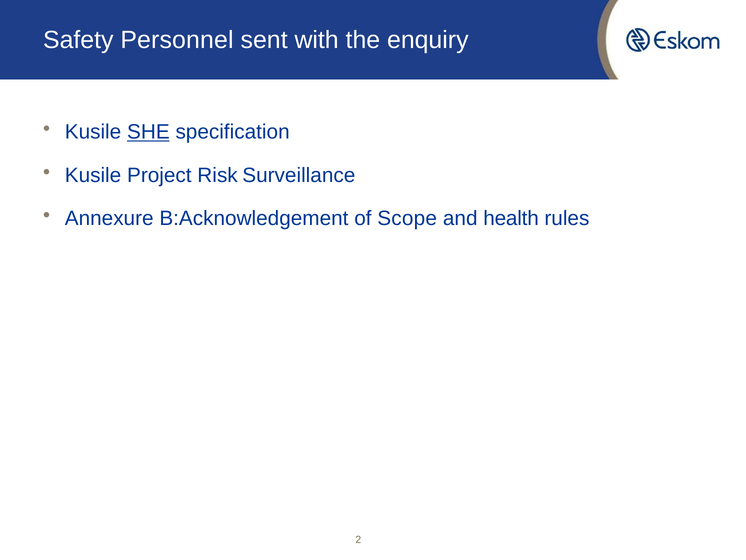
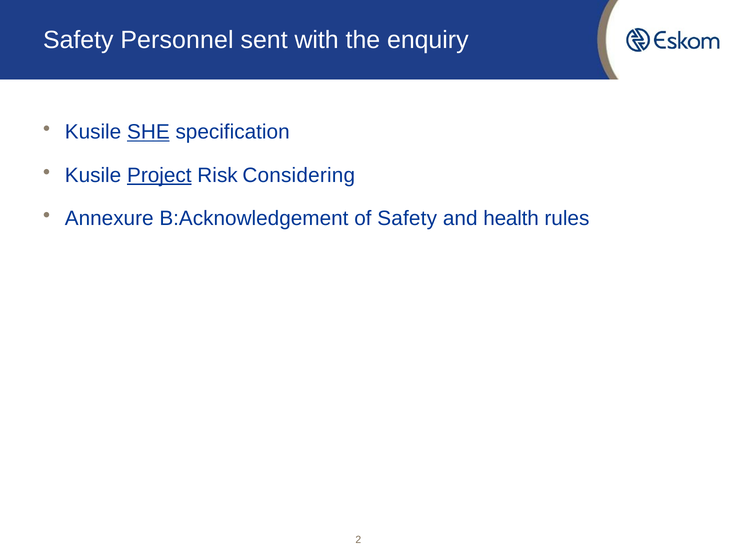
Project underline: none -> present (159, 175)
Surveillance: Surveillance -> Considering (299, 175)
of Scope: Scope -> Safety (407, 218)
